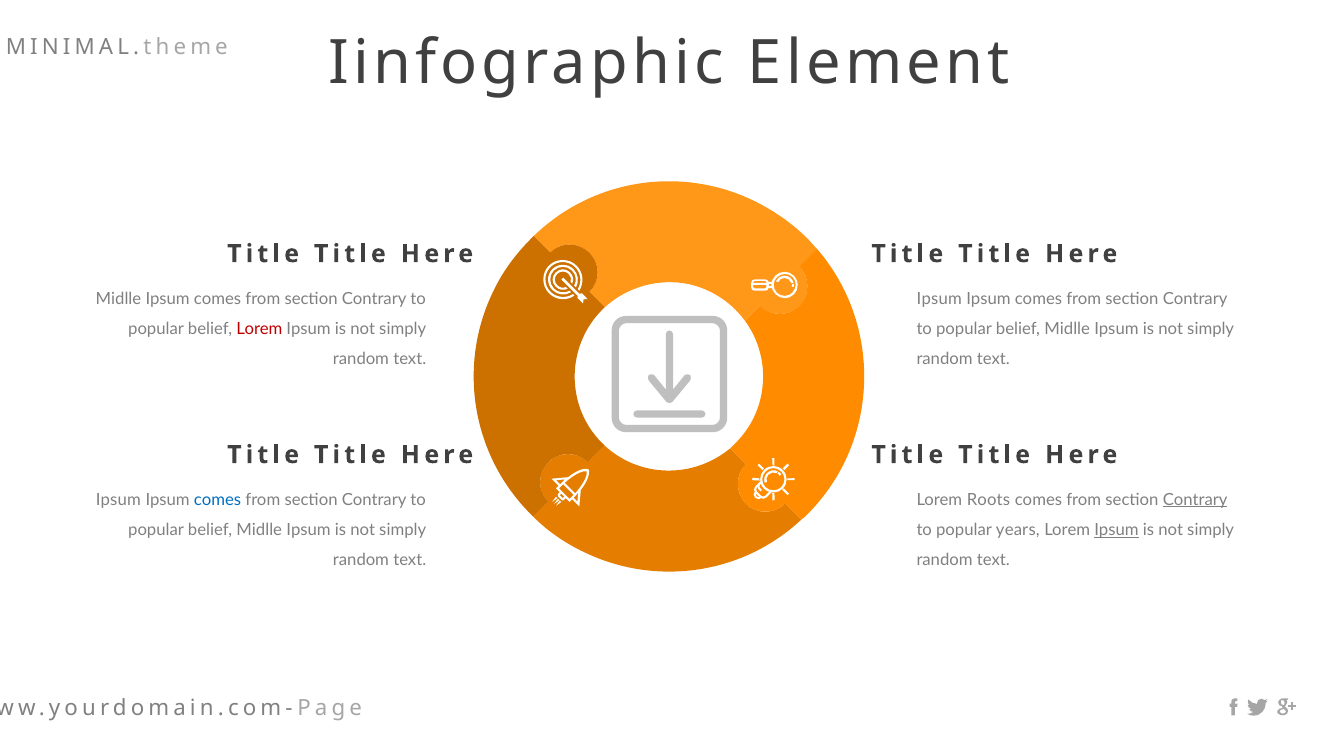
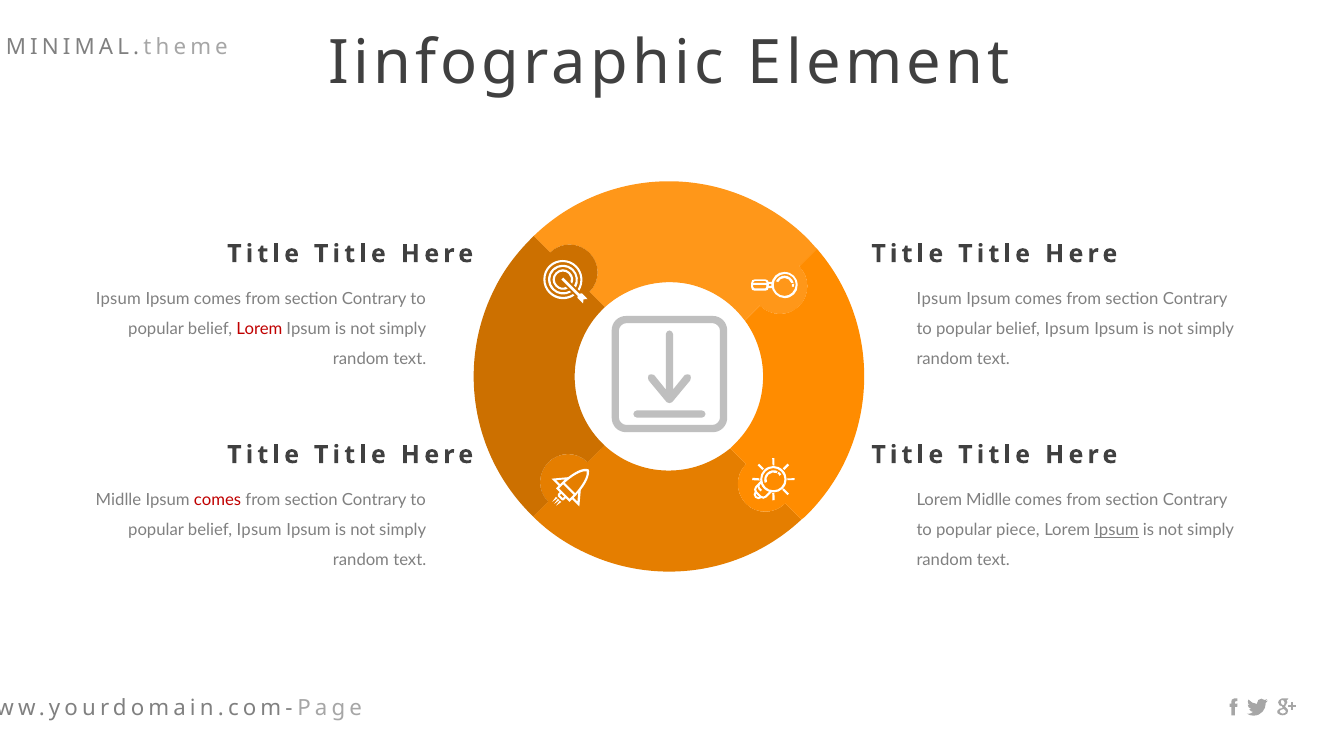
Midlle: Midlle -> Ipsum (118, 299)
Midlle: Midlle -> Ipsum (1067, 329)
Ipsum: Ipsum -> Midlle (118, 500)
comes colour: blue -> red (218, 500)
Lorem Roots: Roots -> Midlle (989, 500)
Contrary underline: present -> none (1195, 500)
Midlle: Midlle -> Ipsum (259, 530)
years: years -> piece (1018, 530)
